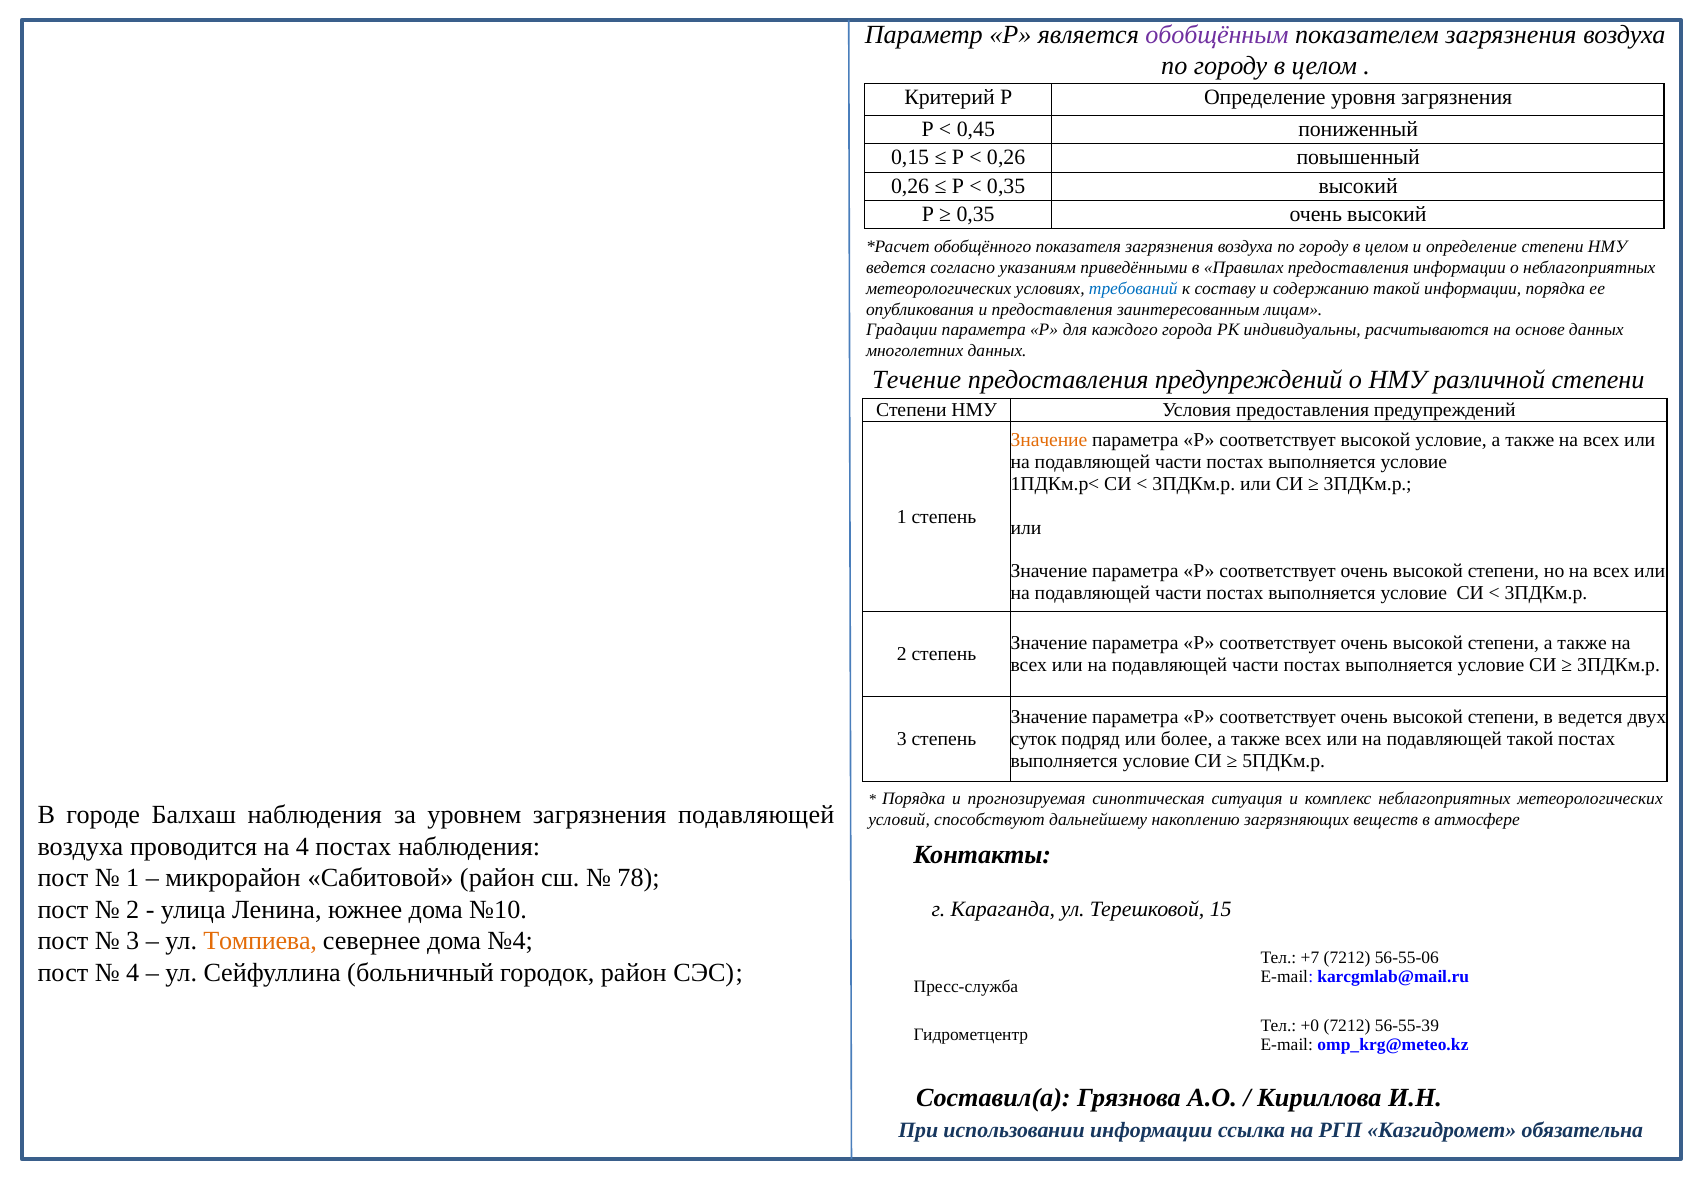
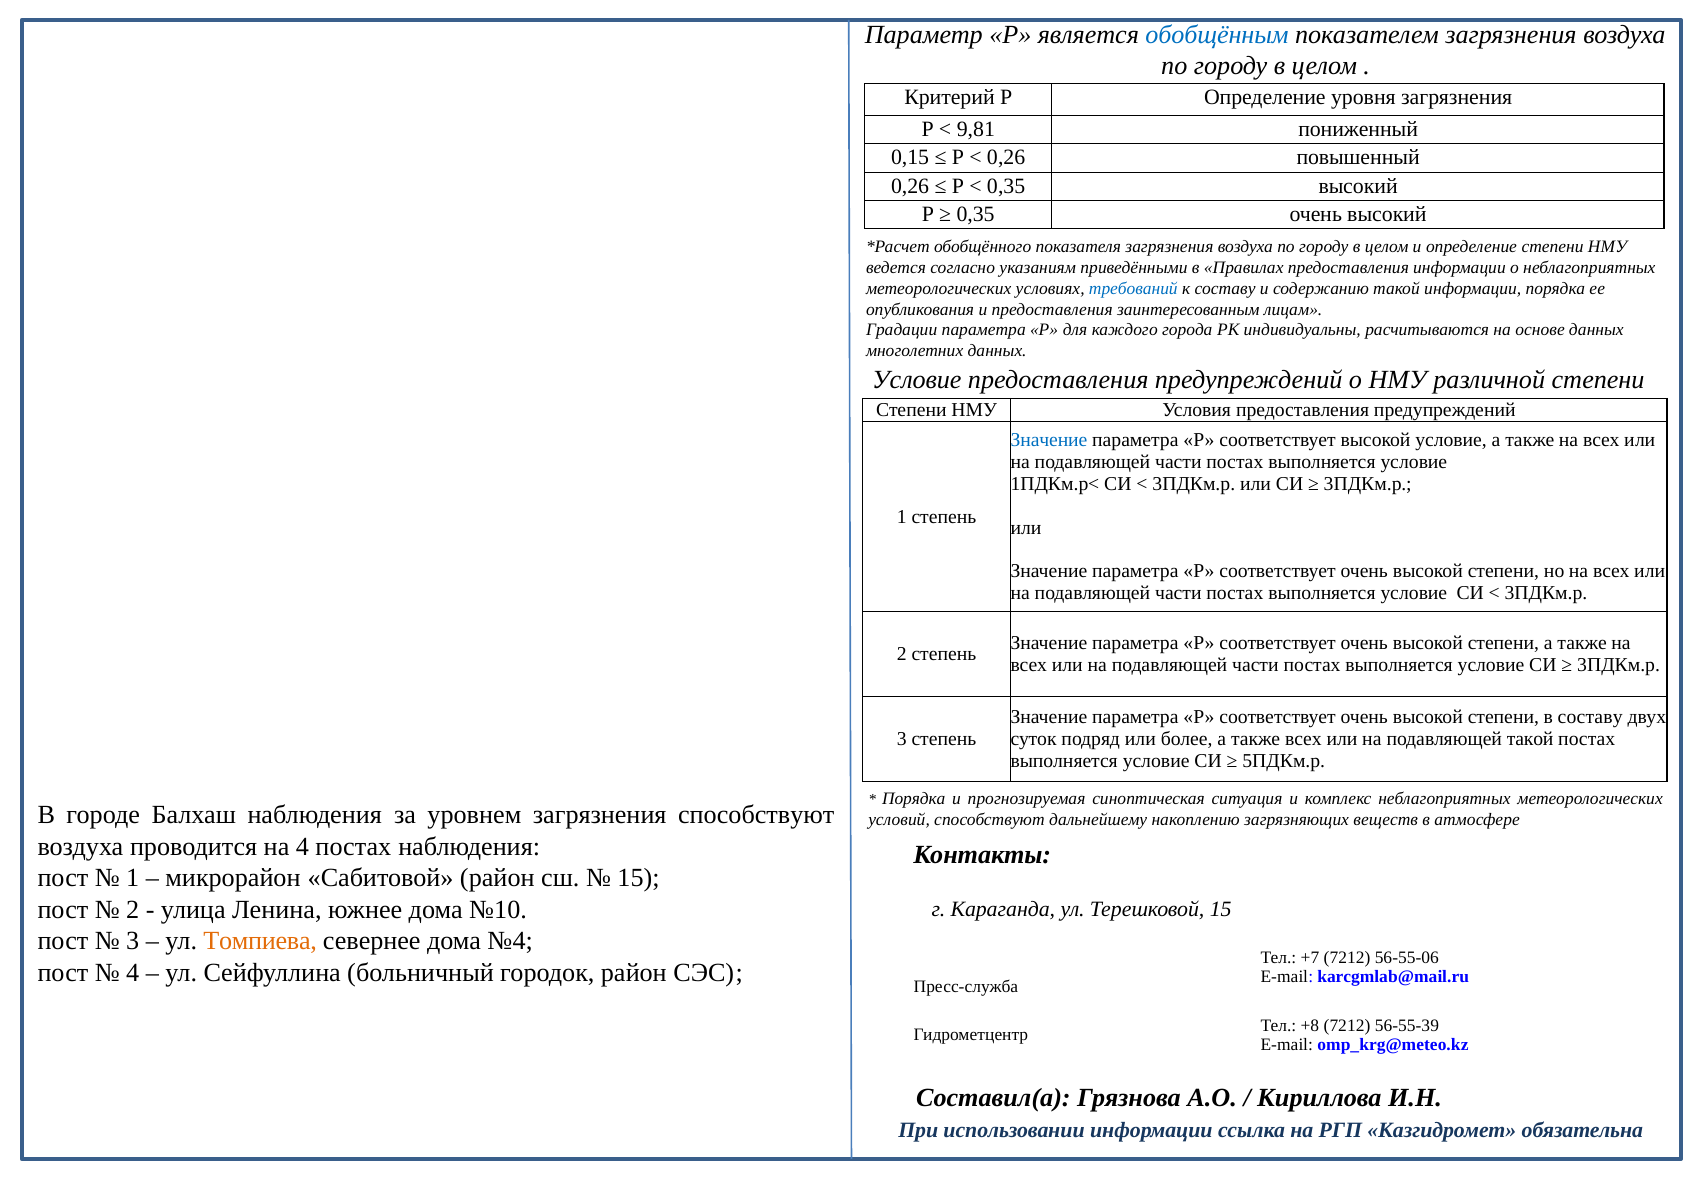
обобщённым colour: purple -> blue (1217, 34)
0,45: 0,45 -> 9,81 (976, 130)
Течение: Течение -> Условие (917, 379)
Значение colour: orange -> blue (1049, 440)
в ведется: ведется -> составу (1590, 717)
загрязнения подавляющей: подавляющей -> способствуют (756, 815)
78: 78 -> 15 (638, 878)
+0: +0 -> +8 (1310, 1025)
